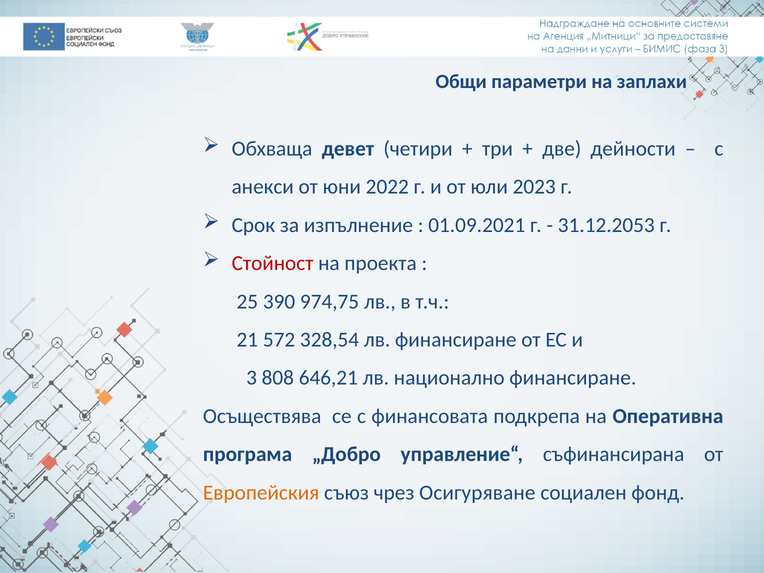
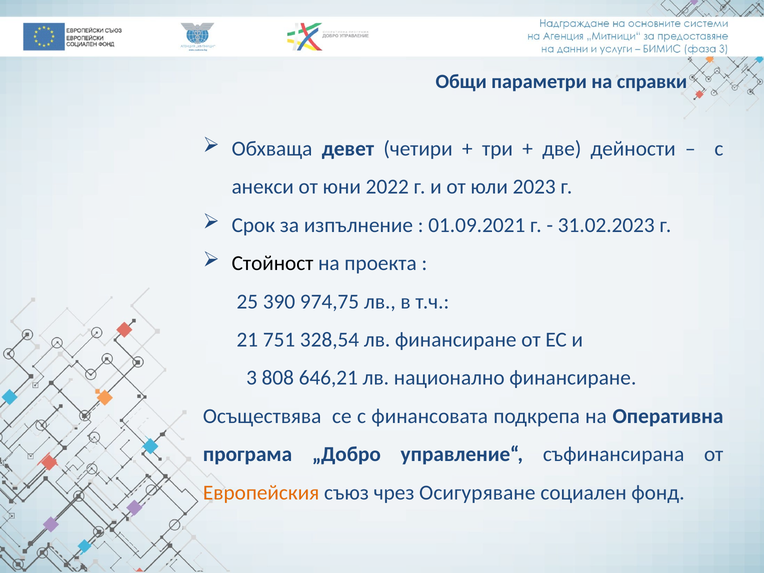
заплахи: заплахи -> справки (652, 82)
31.12.2053: 31.12.2053 -> 31.02.2023 (606, 225)
Стойност colour: red -> black (273, 263)
572: 572 -> 751 (279, 340)
